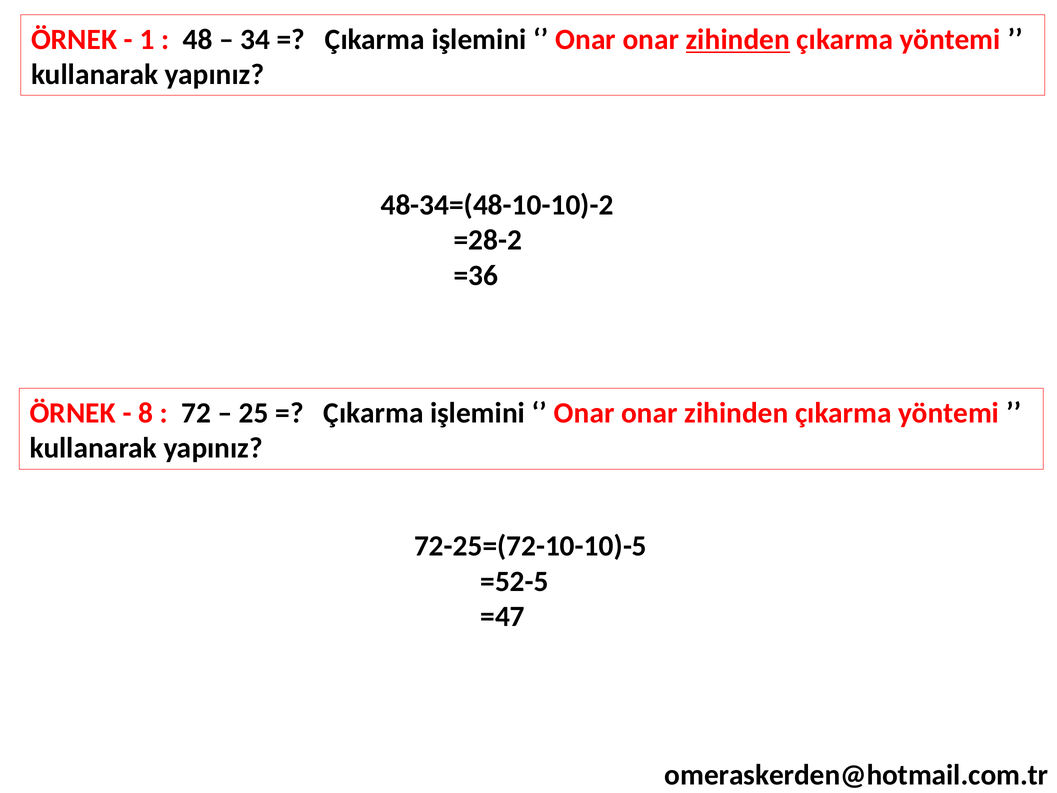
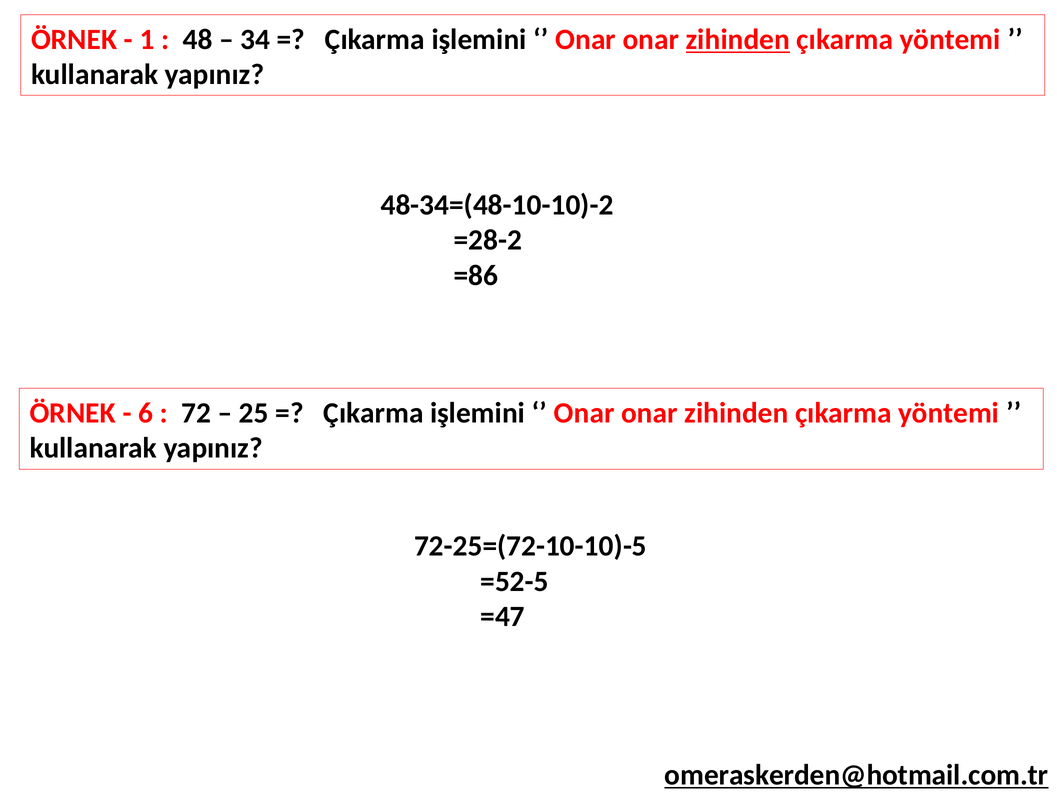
=36: =36 -> =86 (476, 275)
8: 8 -> 6 (146, 413)
omeraskerden@hotmail.com.tr underline: none -> present (856, 775)
